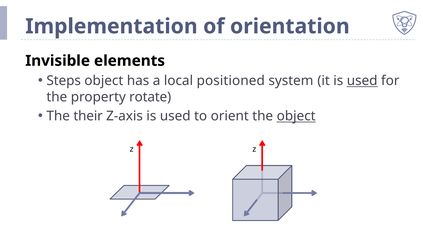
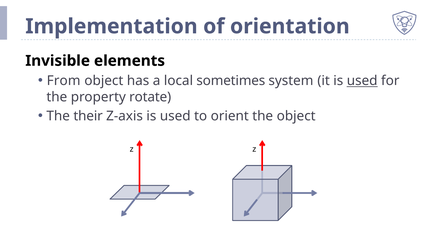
Steps: Steps -> From (64, 81)
positioned: positioned -> sometimes (231, 81)
object underline: present -> none (296, 116)
